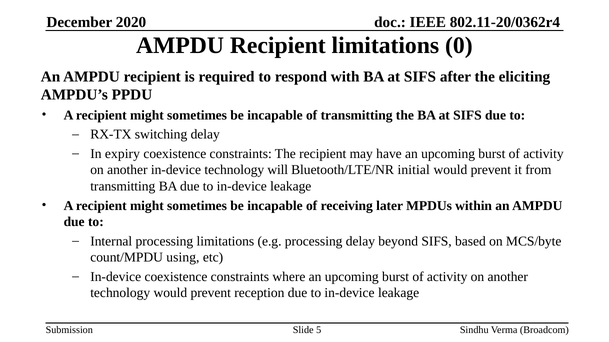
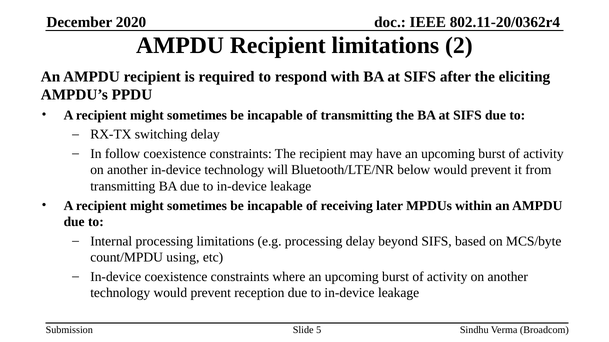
0: 0 -> 2 (459, 45)
expiry: expiry -> follow (123, 154)
initial: initial -> below (414, 170)
